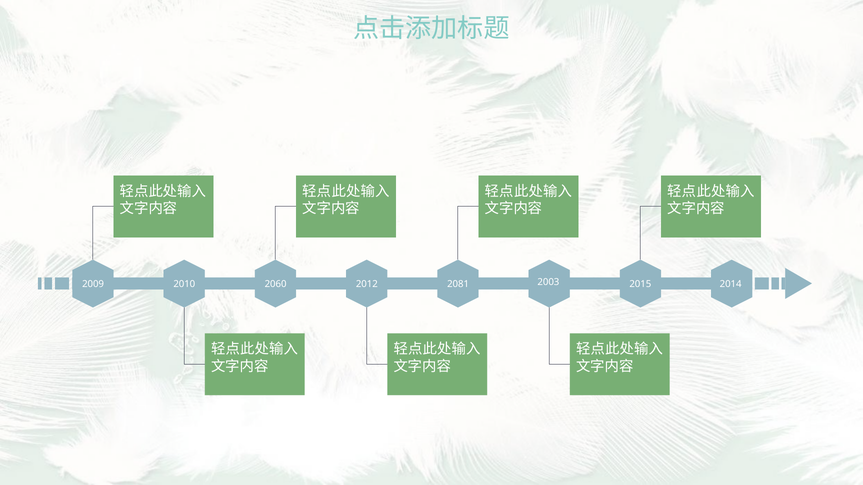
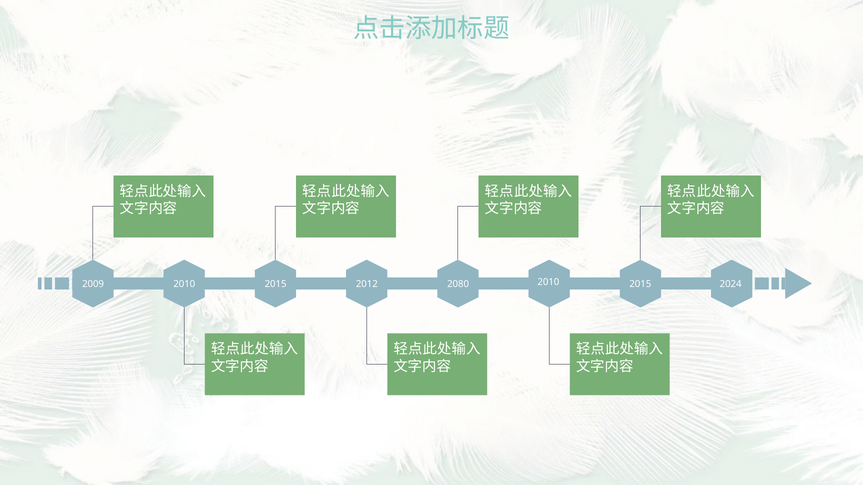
2003: 2003 -> 2010 (548, 282)
2060: 2060 -> 2015 (276, 284)
2081: 2081 -> 2080 (458, 284)
2014: 2014 -> 2024 (731, 284)
